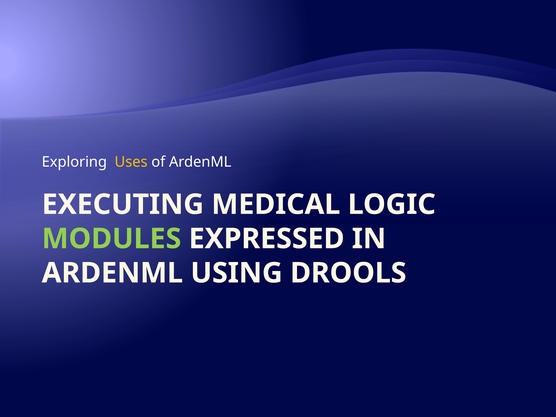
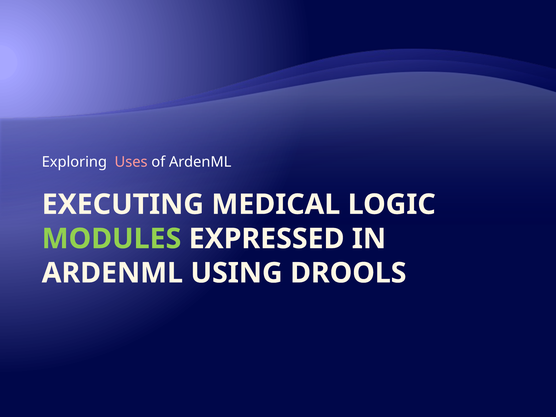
Uses colour: yellow -> pink (131, 162)
